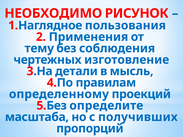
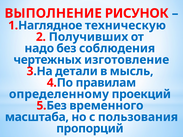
НЕОБХОДИМО: НЕОБХОДИМО -> ВЫПОЛНЕНИЕ (53, 13)
пользования: пользования -> техническую (125, 25)
Пpименения: Пpименения -> Получивших (88, 37)
тему: тему -> надо (39, 48)
определите: определите -> вpеменного (106, 106)
получивших: получивших -> пользования (138, 117)
